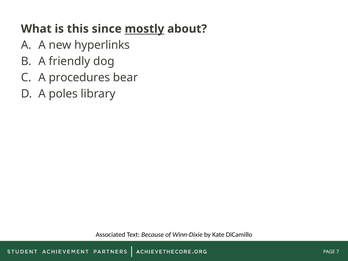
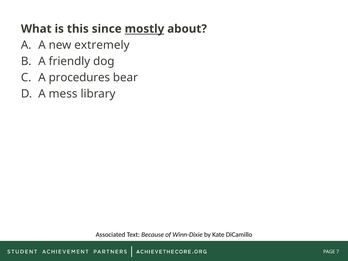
hyperlinks: hyperlinks -> extremely (102, 45)
poles: poles -> mess (63, 94)
